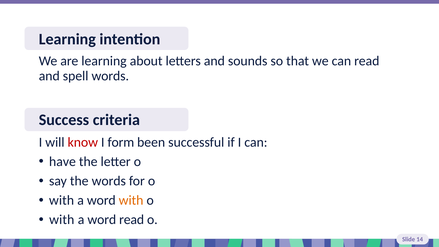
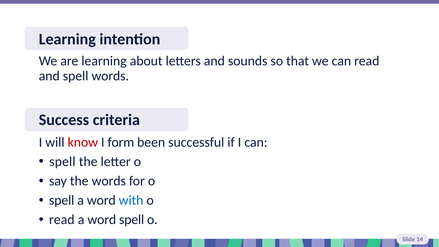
have: have -> spell (62, 162)
with: with -> spell (62, 200)
with colour: orange -> blue (131, 200)
with: with -> read (62, 220)
word read: read -> spell (132, 220)
